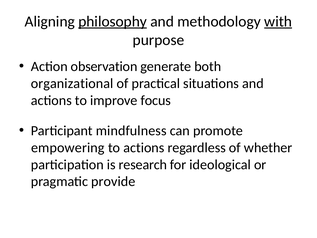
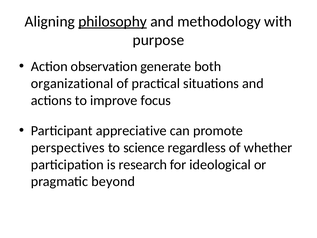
with underline: present -> none (278, 21)
mindfulness: mindfulness -> appreciative (131, 131)
empowering: empowering -> perspectives (68, 148)
to actions: actions -> science (144, 148)
provide: provide -> beyond (113, 181)
